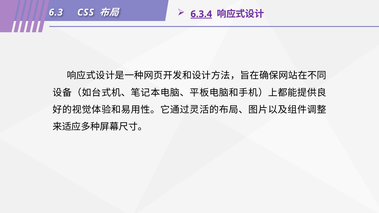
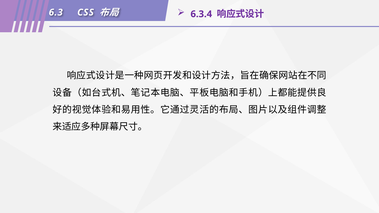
6.3.4 underline: present -> none (201, 14)
